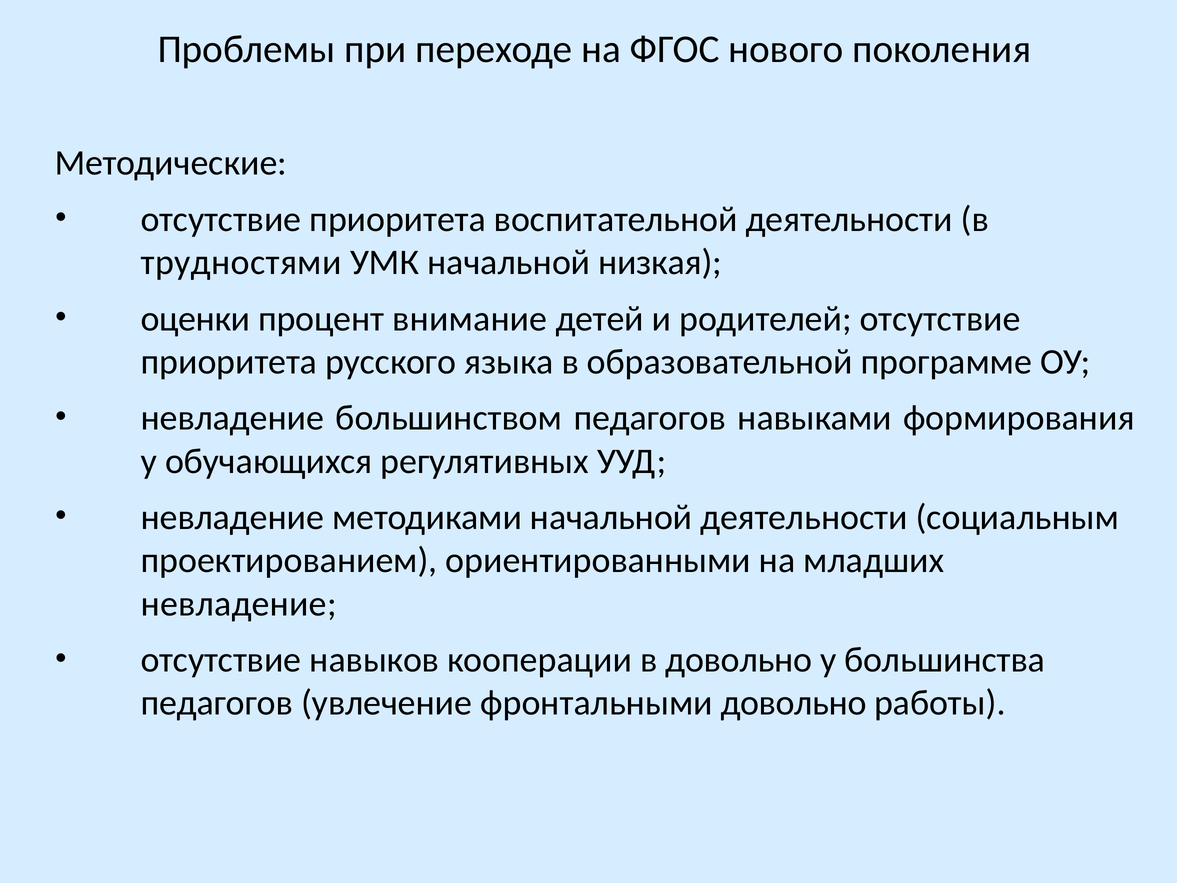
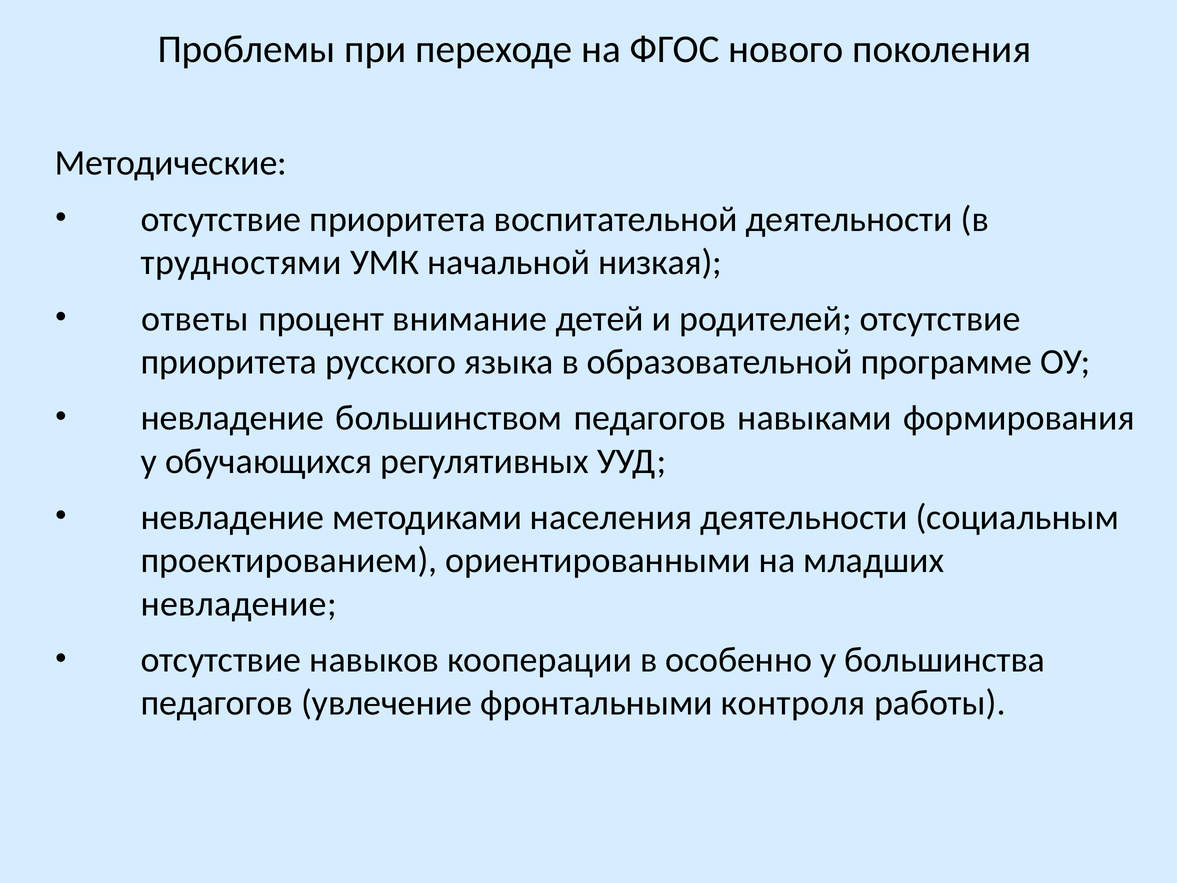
оценки: оценки -> ответы (195, 319)
методиками начальной: начальной -> населения (611, 517)
в довольно: довольно -> особенно (739, 660)
фронтальными довольно: довольно -> контроля (793, 703)
